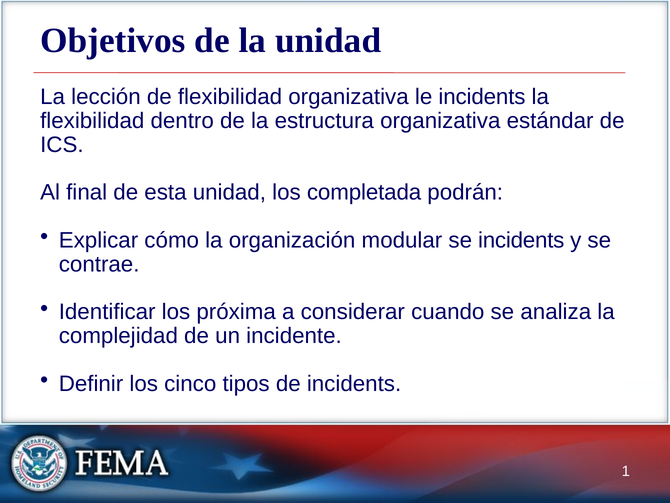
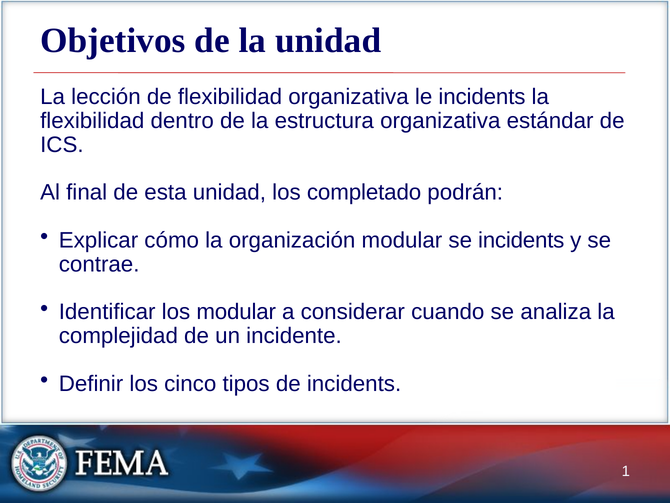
completada: completada -> completado (364, 192)
los próxima: próxima -> modular (236, 312)
